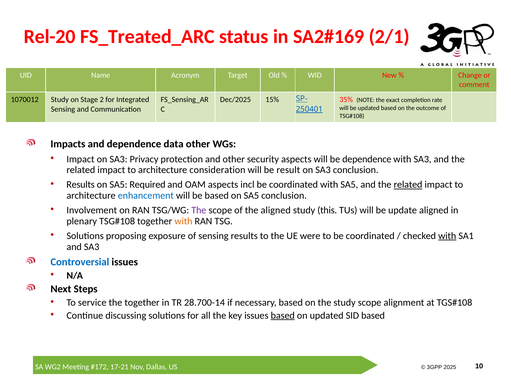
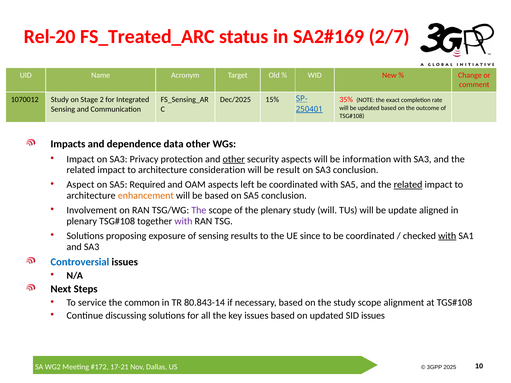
2/1: 2/1 -> 2/7 (389, 36)
other underline: none -> present (234, 159)
be dependence: dependence -> information (367, 159)
Results: Results -> Aspect (80, 185)
incl: incl -> left (247, 185)
enhancement colour: blue -> orange (146, 196)
the aligned: aligned -> plenary (276, 210)
study this: this -> will (327, 210)
with colour: orange -> purple (183, 221)
were: were -> since (310, 236)
the together: together -> common (142, 303)
28.700-14: 28.700-14 -> 80.843-14 (205, 303)
based underline: present -> none (283, 316)
SID based: based -> issues (373, 316)
